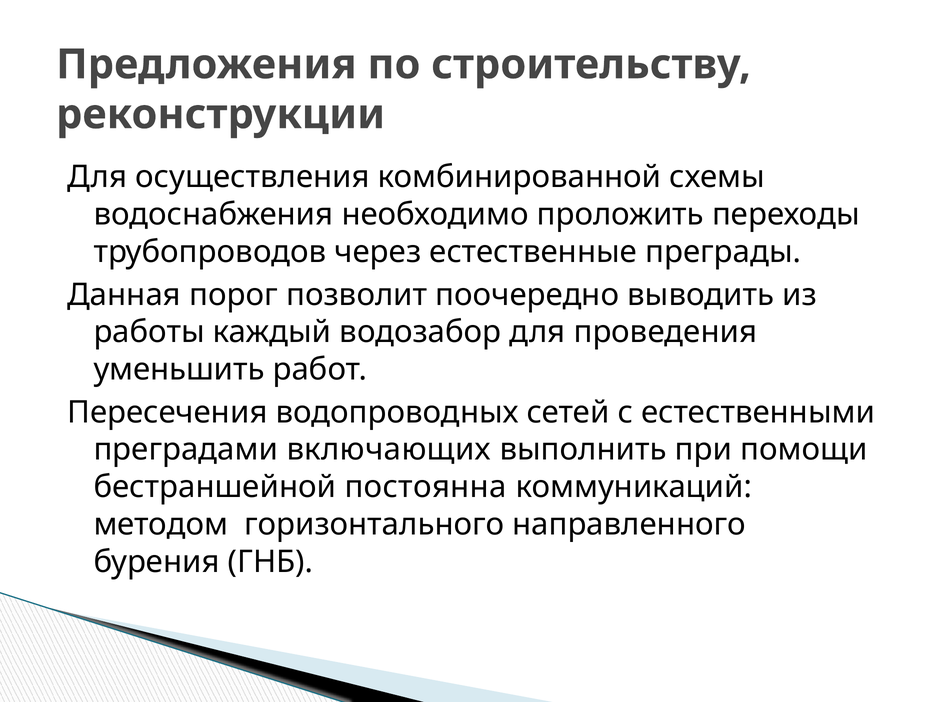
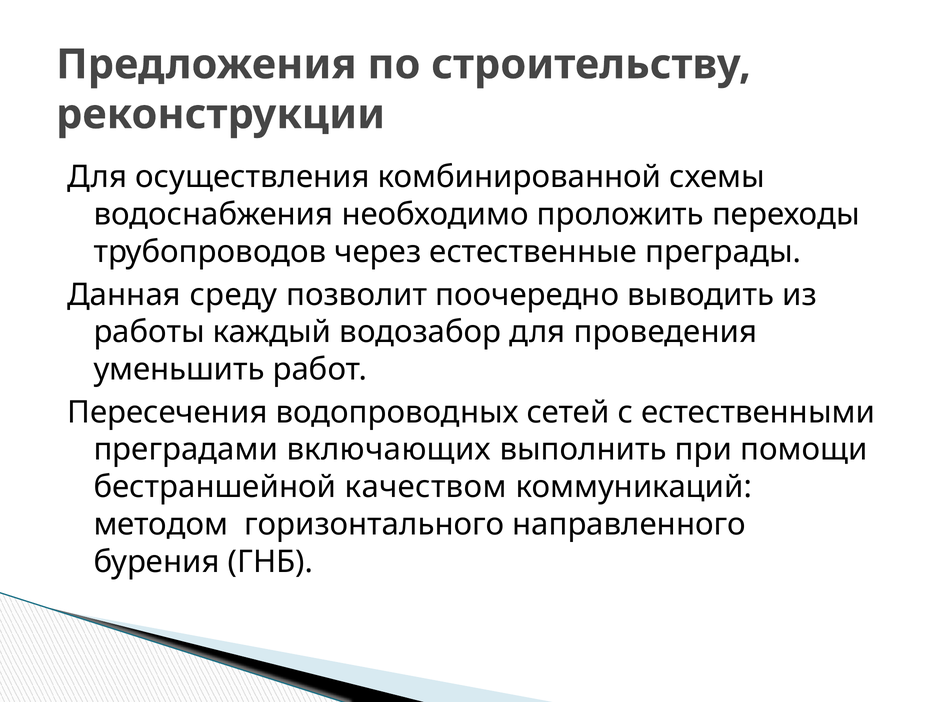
порог: порог -> среду (234, 295)
постоянна: постоянна -> качеством (426, 487)
